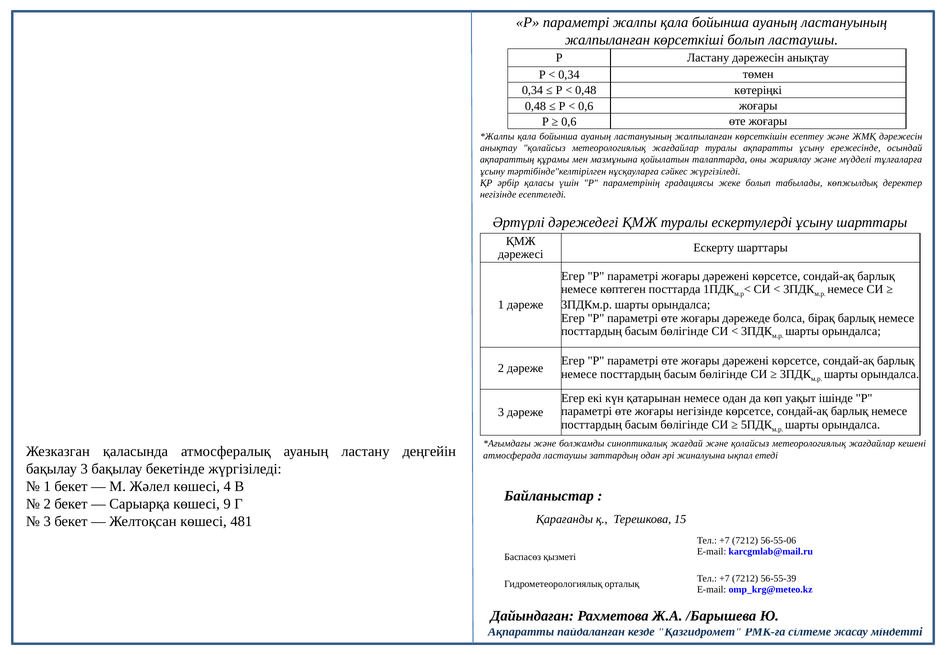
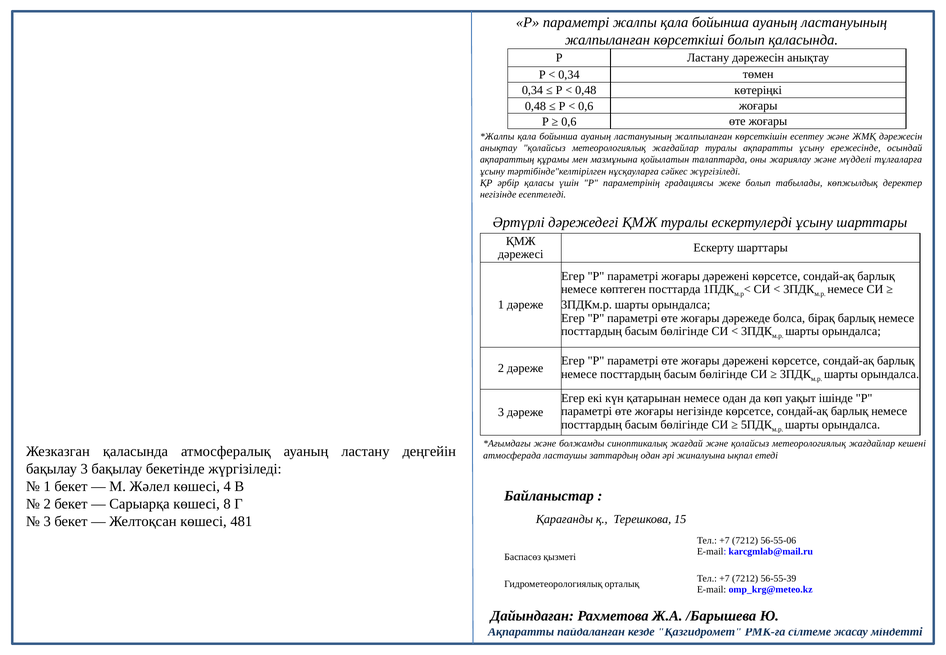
болып ластаушы: ластаушы -> қаласында (803, 40)
9: 9 -> 8 (227, 504)
